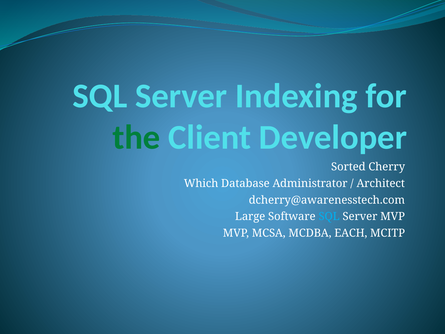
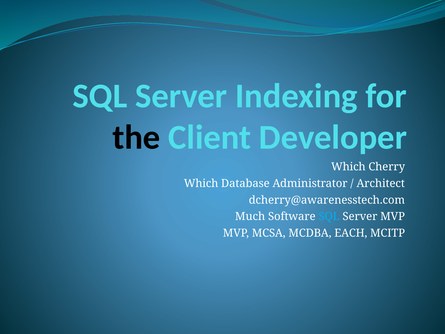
the colour: green -> black (136, 137)
Sorted: Sorted -> Which (348, 167)
Large: Large -> Much (250, 216)
